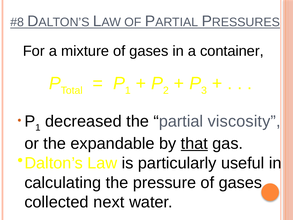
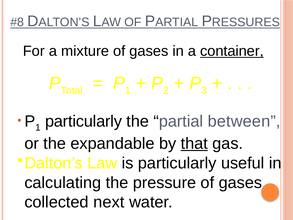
container underline: none -> present (232, 51)
decreased: decreased -> particularly (83, 121)
viscosity: viscosity -> between (244, 121)
